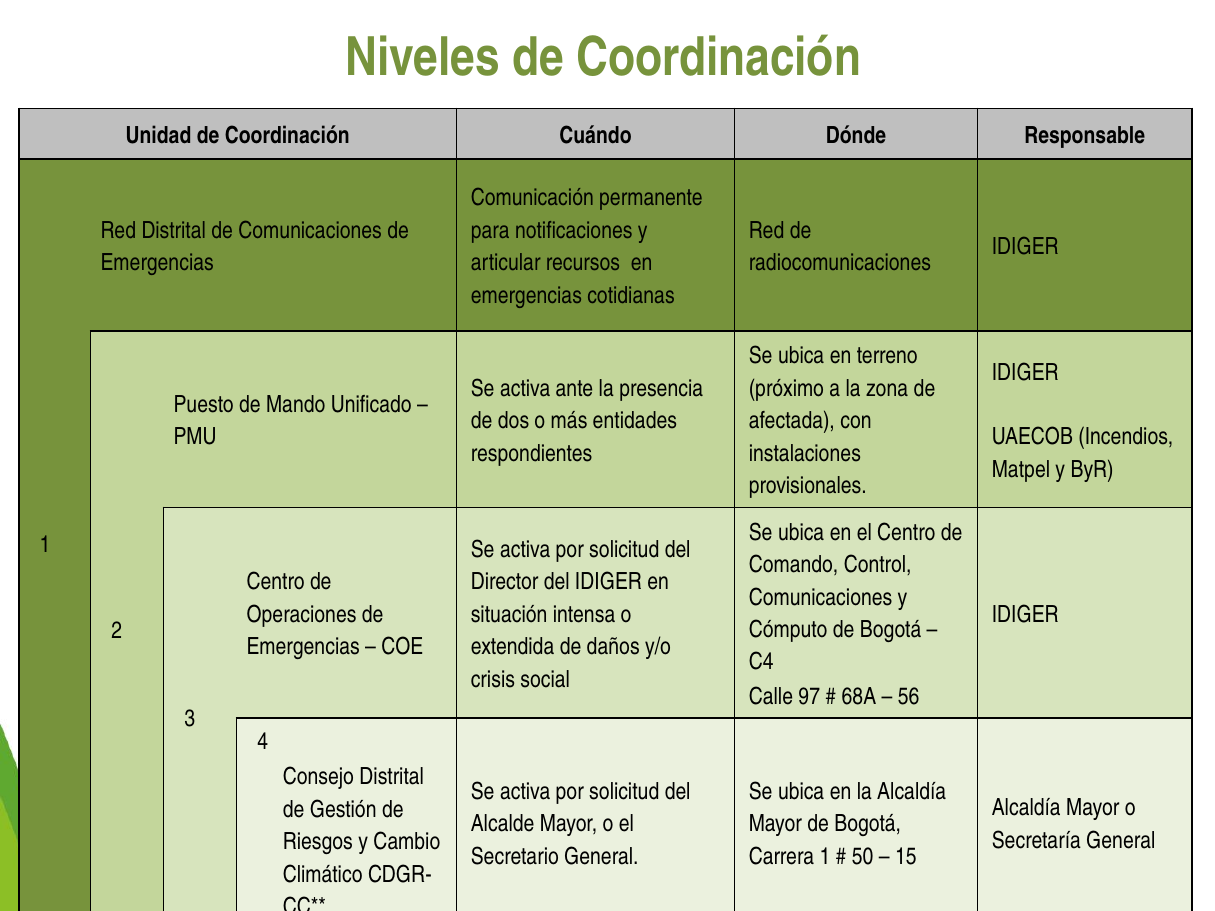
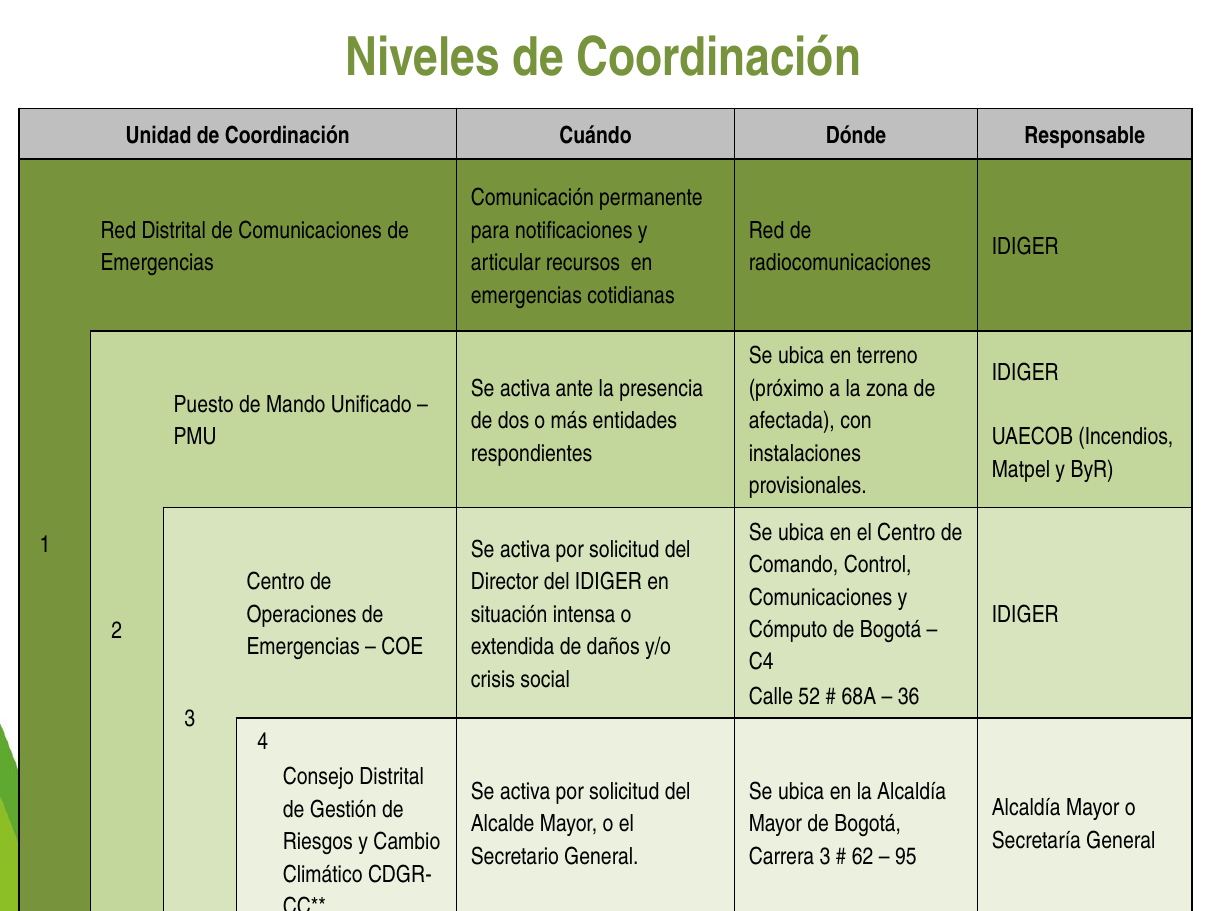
97: 97 -> 52 (809, 696)
56: 56 -> 36 (909, 696)
Carrera 1: 1 -> 3 (825, 857)
50: 50 -> 62 (863, 857)
15: 15 -> 95 (906, 857)
